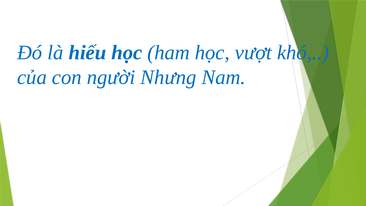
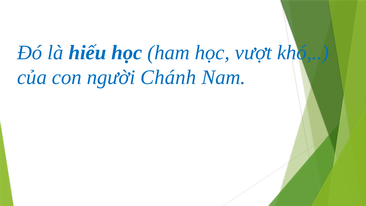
Nhưng: Nhưng -> Chánh (168, 77)
